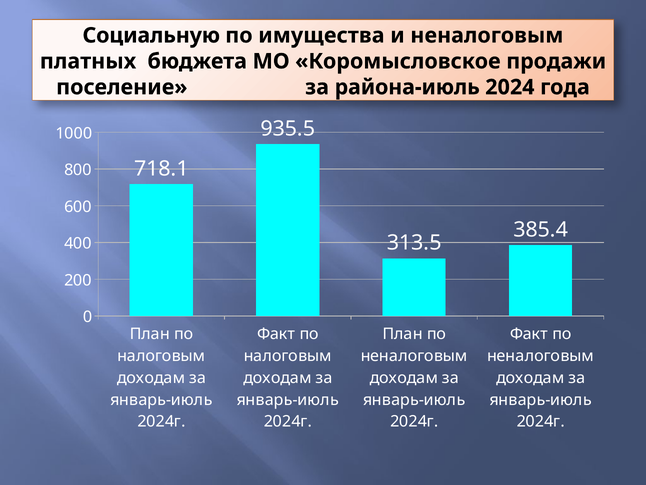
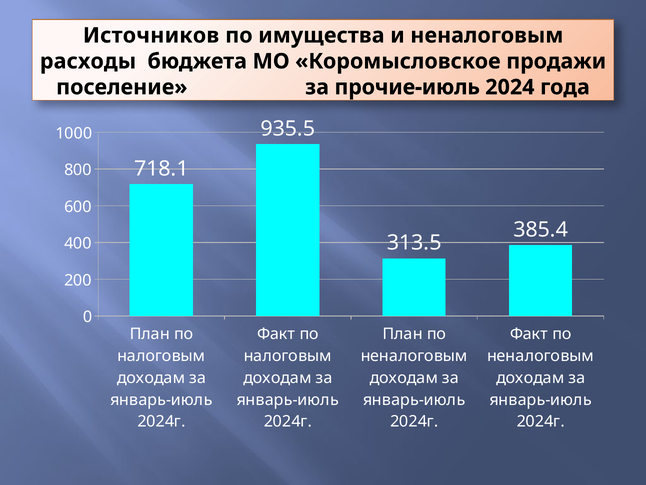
Социальную: Социальную -> Источников (151, 35)
платных: платных -> расходы (88, 61)
района-июль: района-июль -> прочие-июль (407, 87)
